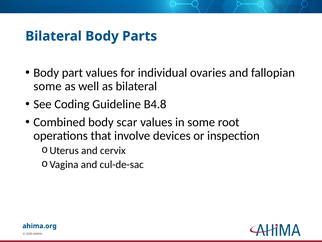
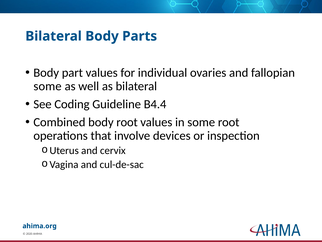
B4.8: B4.8 -> B4.4 (155, 104)
body scar: scar -> root (127, 122)
